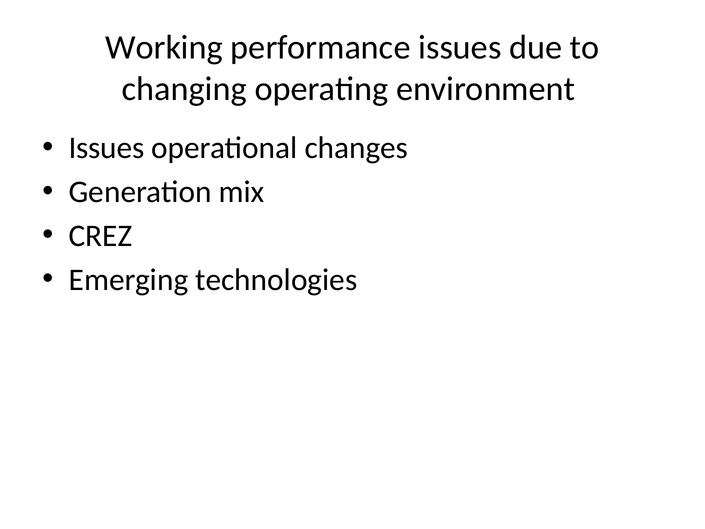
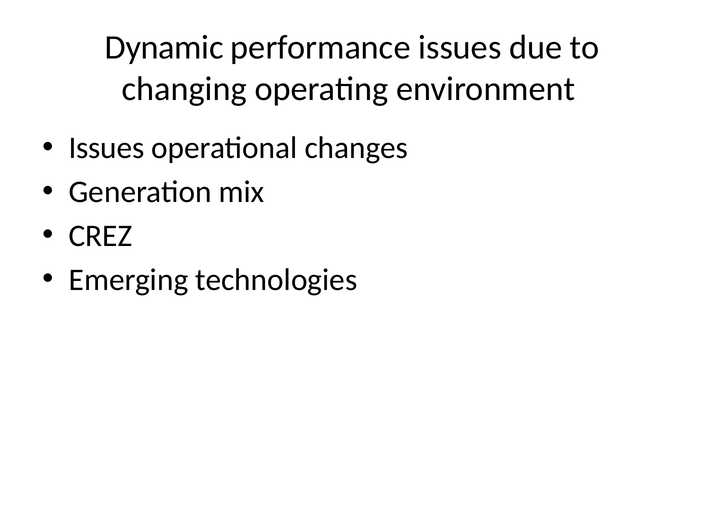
Working: Working -> Dynamic (164, 48)
